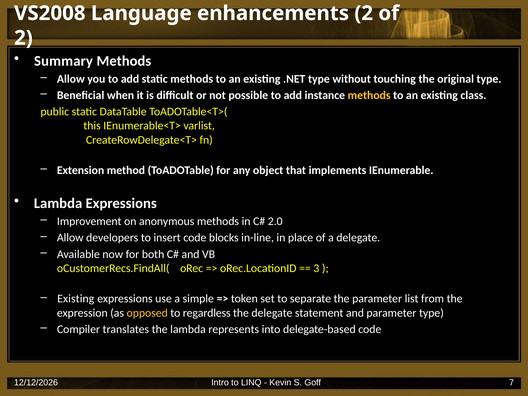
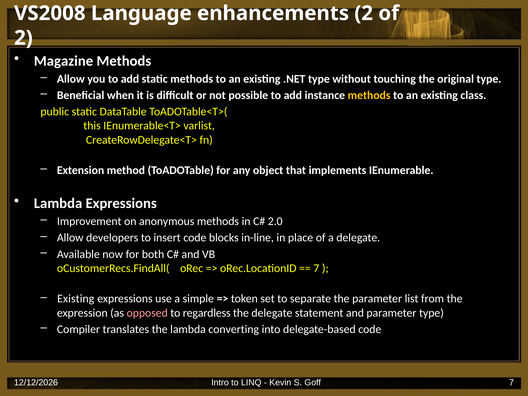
Summary: Summary -> Magazine (64, 61)
3: 3 -> 7 (316, 268)
opposed colour: yellow -> pink (147, 313)
represents: represents -> converting (234, 329)
